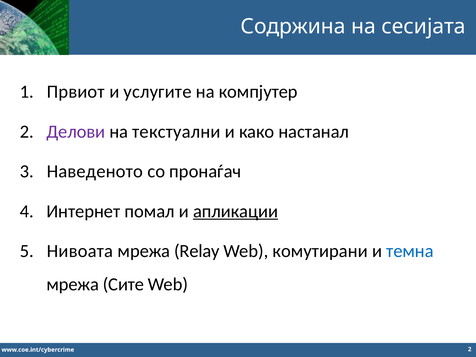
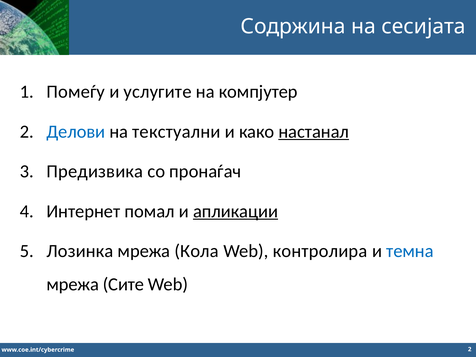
Првиот: Првиот -> Помеѓу (76, 92)
Делови colour: purple -> blue (76, 132)
настанал underline: none -> present (314, 132)
Наведеното: Наведеното -> Предизвика (95, 171)
Нивоата: Нивоата -> Лозинка (80, 251)
Relay: Relay -> Кола (197, 251)
комутирани: комутирани -> контролира (320, 251)
